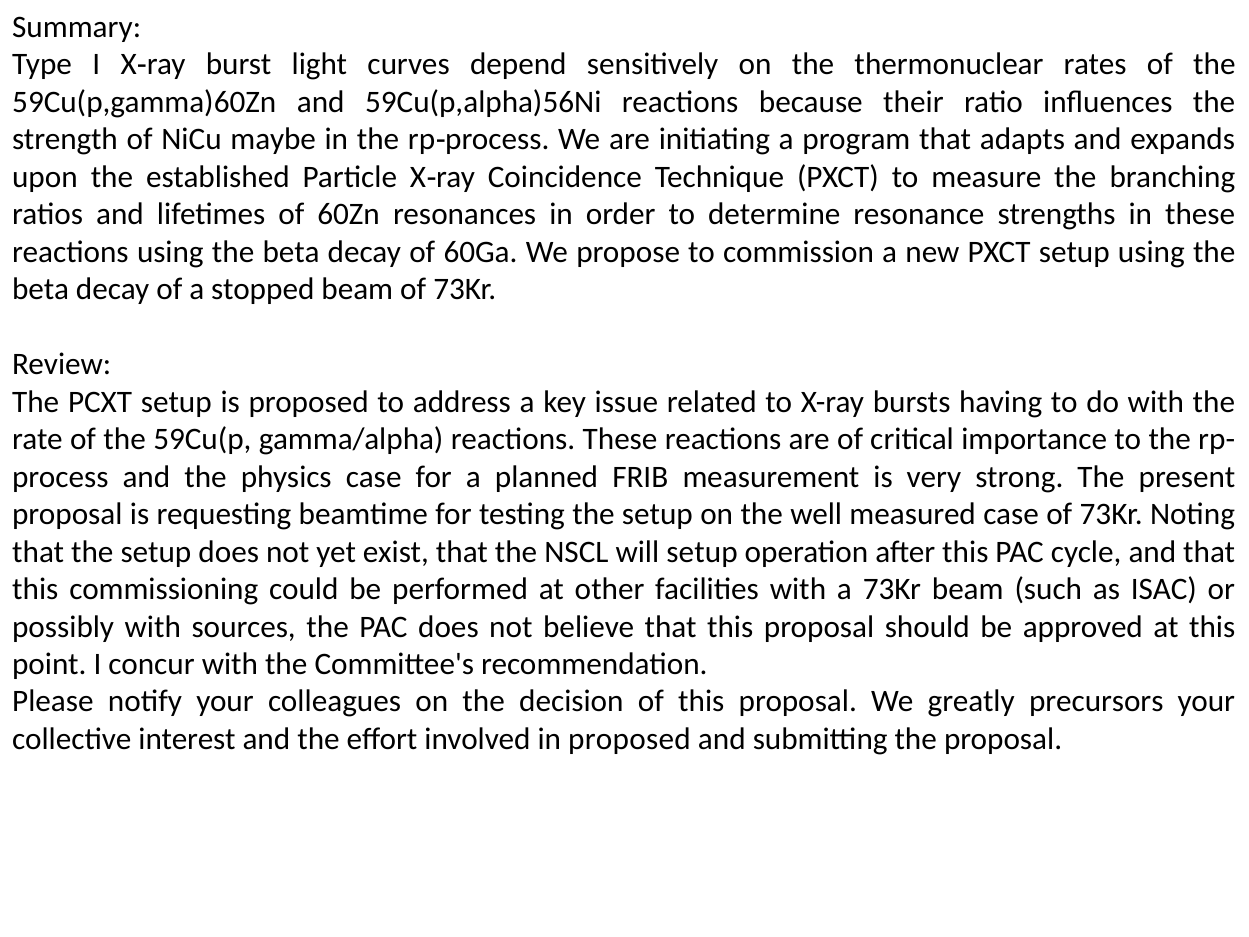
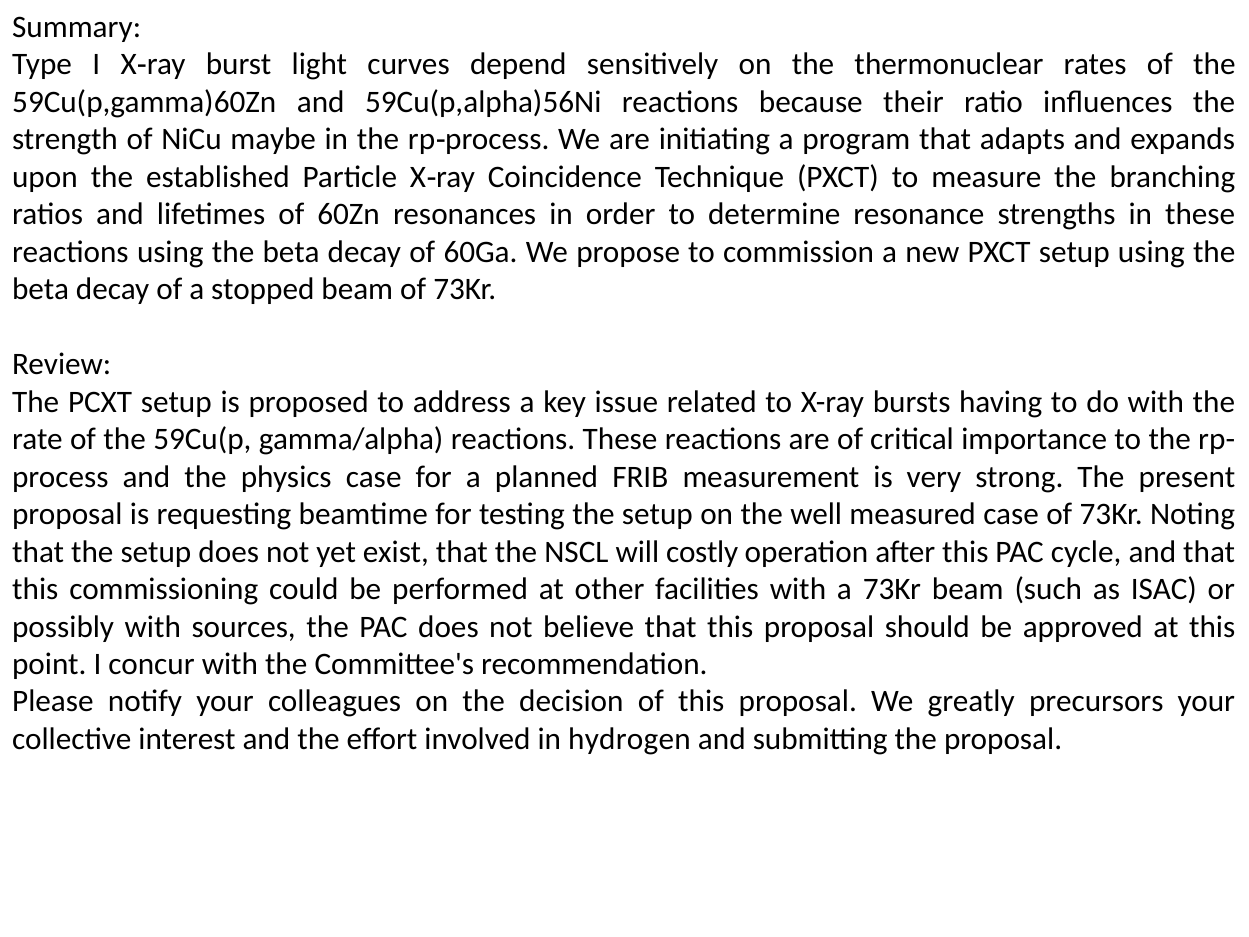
will setup: setup -> costly (702, 552)
in proposed: proposed -> hydrogen (629, 739)
